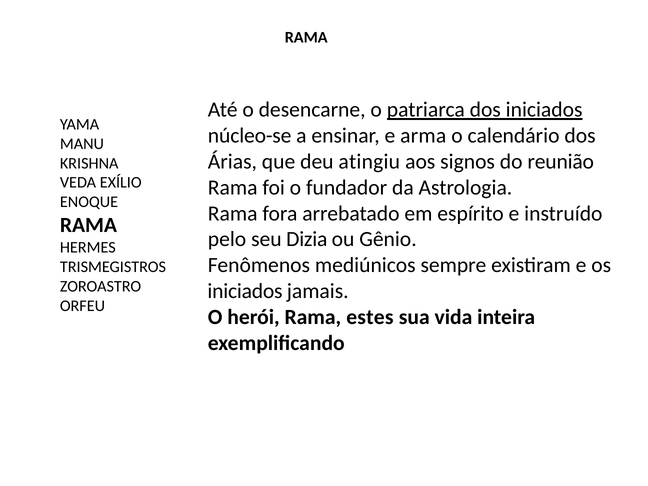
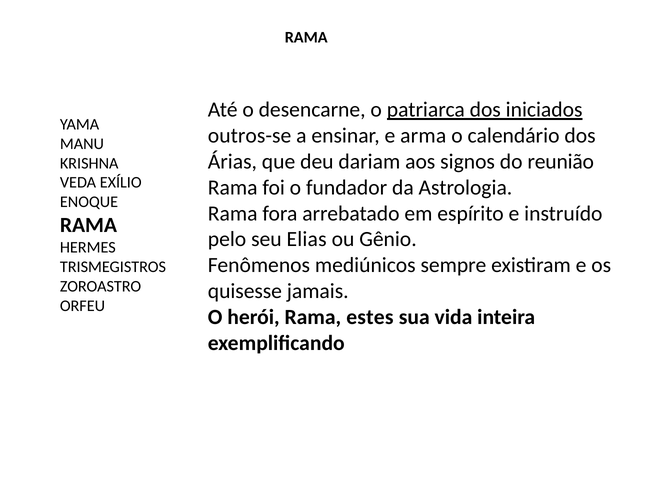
núcleo-se: núcleo-se -> outros-se (250, 136)
atingiu: atingiu -> dariam (369, 162)
Dizia: Dizia -> Elias (307, 239)
iniciados: iniciados -> quisesse (245, 291)
